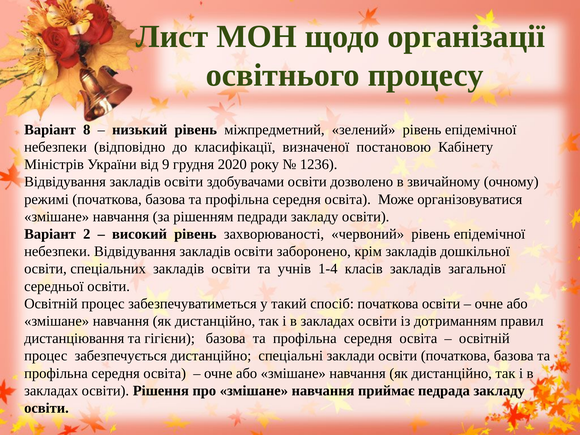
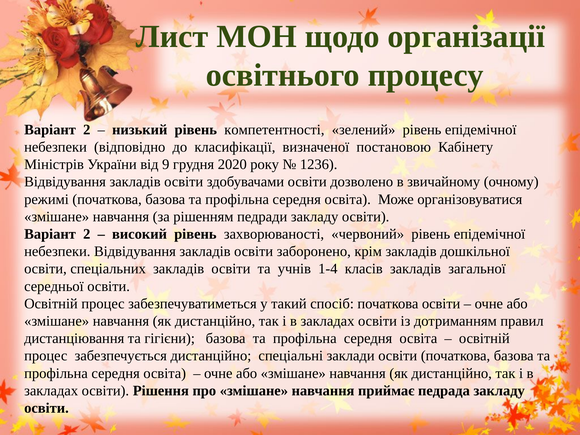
8: 8 -> 2 (87, 130)
міжпредметний: міжпредметний -> компетентності (274, 130)
